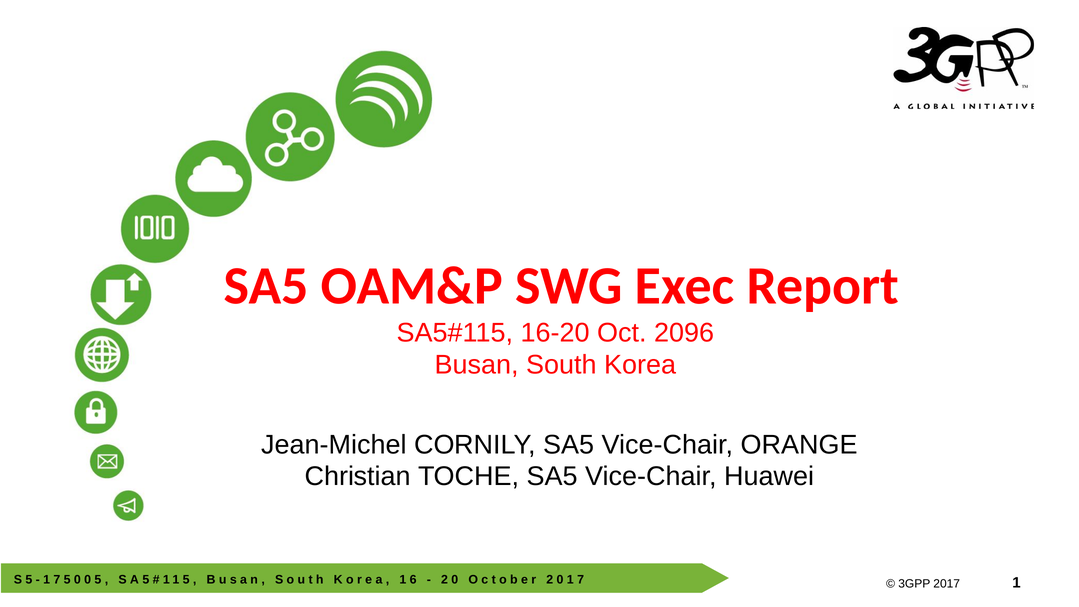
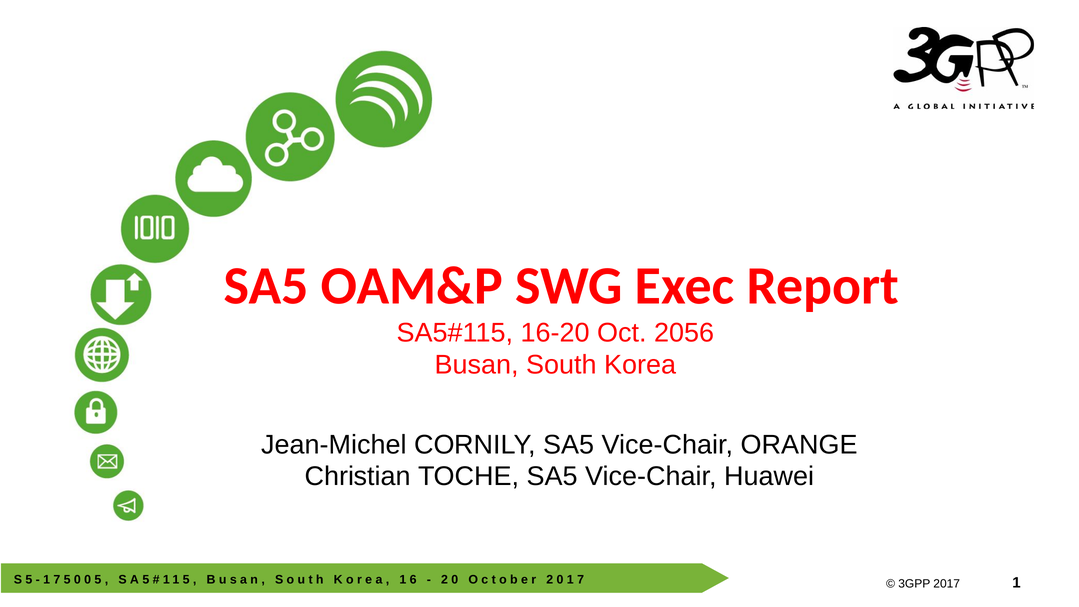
2096: 2096 -> 2056 (684, 333)
